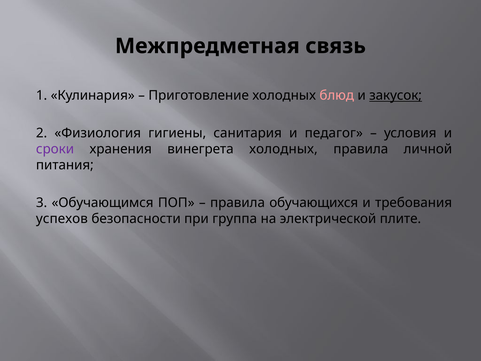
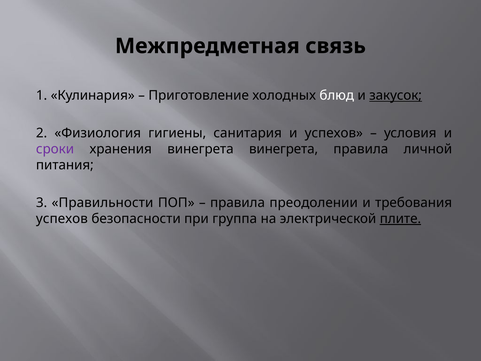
блюд colour: pink -> white (337, 96)
и педагог: педагог -> успехов (334, 133)
винегрета холодных: холодных -> винегрета (284, 149)
Обучающимся: Обучающимся -> Правильности (102, 203)
обучающихся: обучающихся -> преодолении (314, 203)
плите underline: none -> present (400, 219)
